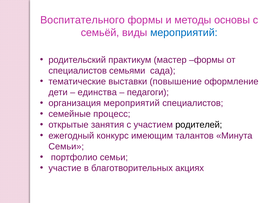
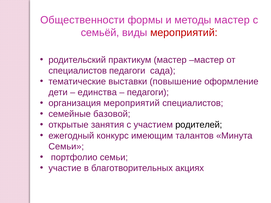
Воспитательного: Воспитательного -> Общественности (83, 20)
методы основы: основы -> мастер (232, 20)
мероприятий colour: blue -> red (184, 33)
мастер формы: формы -> мастер (207, 60)
специалистов семьями: семьями -> педагоги (127, 71)
процесс: процесс -> базовой (112, 114)
